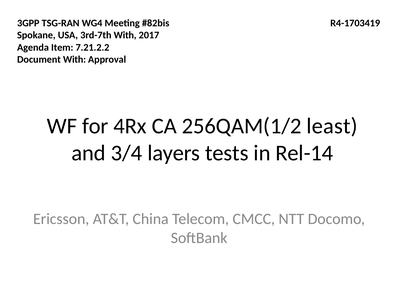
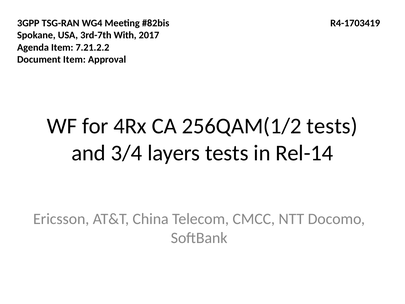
Document With: With -> Item (74, 60)
256QAM(1/2 least: least -> tests (332, 126)
